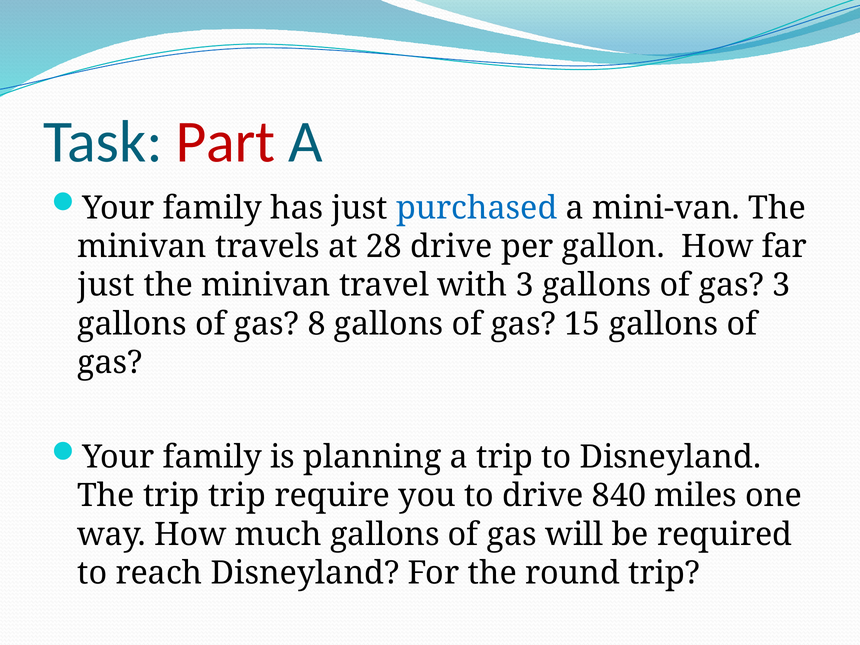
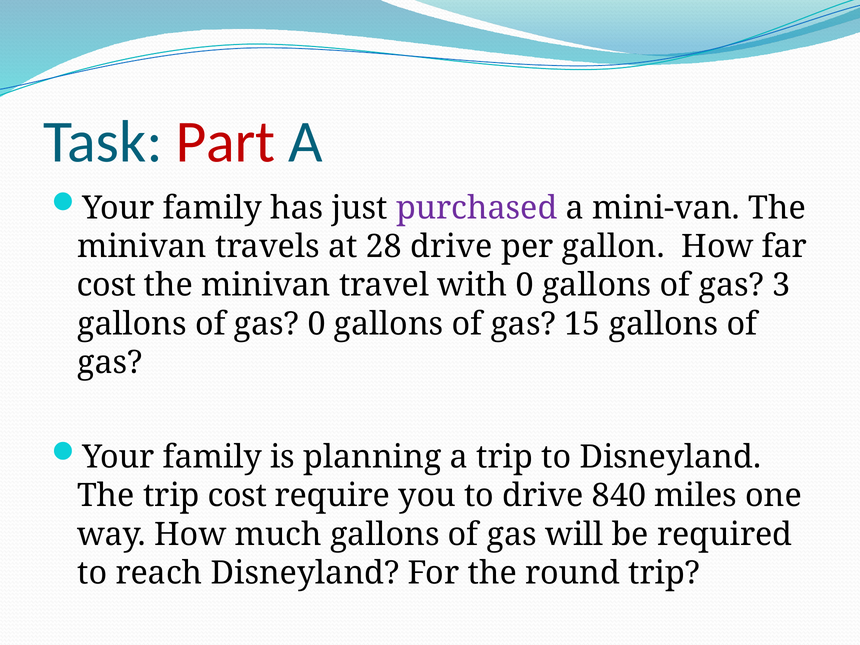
purchased colour: blue -> purple (477, 208)
just: just -> cost (106, 285)
with 3: 3 -> 0 (525, 285)
gas 8: 8 -> 0 (317, 324)
trip trip: trip -> cost (237, 496)
